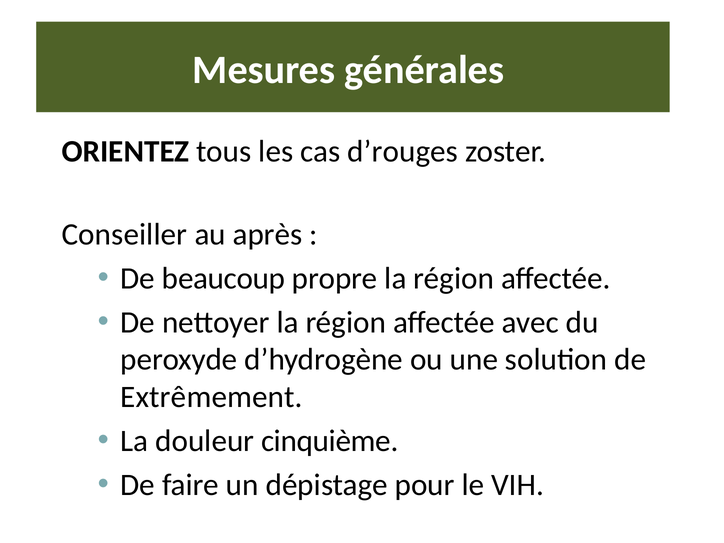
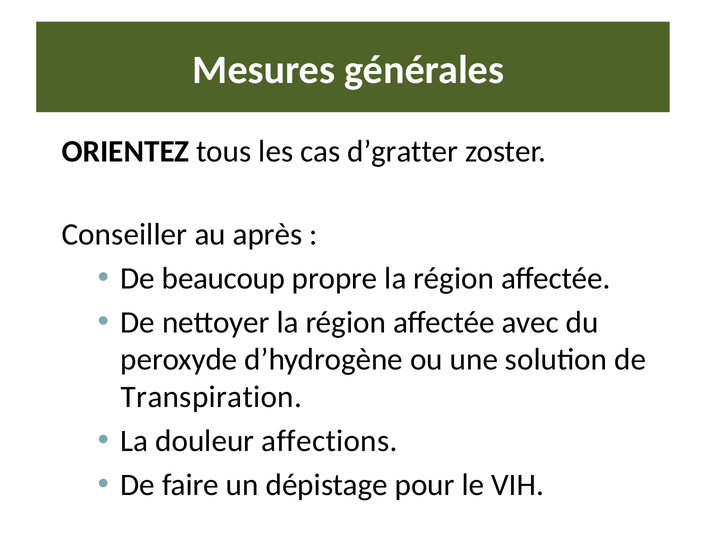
d’rouges: d’rouges -> d’gratter (403, 151)
Extrêmement: Extrêmement -> Transpiration (211, 397)
cinquième: cinquième -> affections (329, 441)
